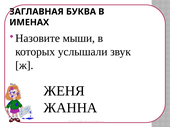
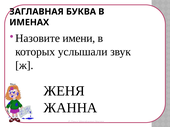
мыши: мыши -> имени (79, 38)
